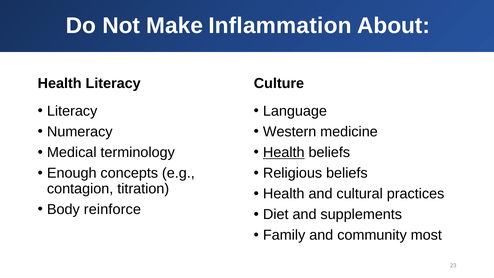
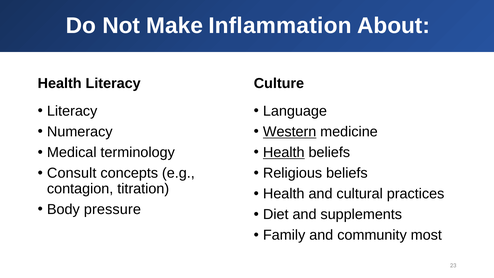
Western underline: none -> present (290, 132)
Enough: Enough -> Consult (72, 173)
reinforce: reinforce -> pressure (112, 209)
